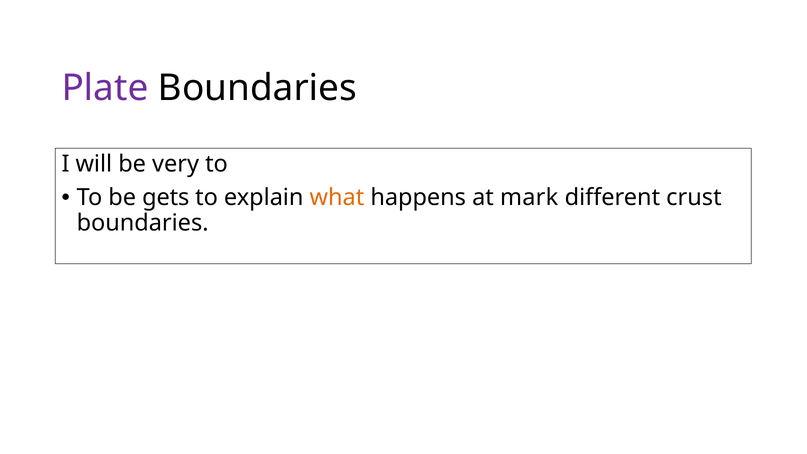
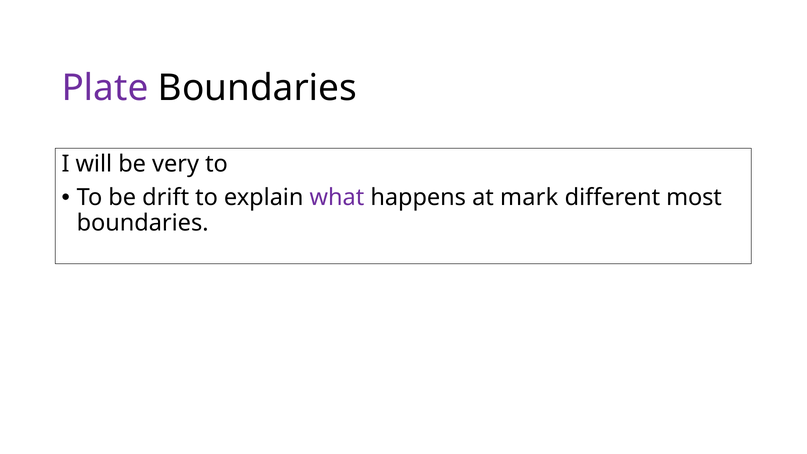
gets: gets -> drift (166, 198)
what colour: orange -> purple (337, 198)
crust: crust -> most (694, 198)
